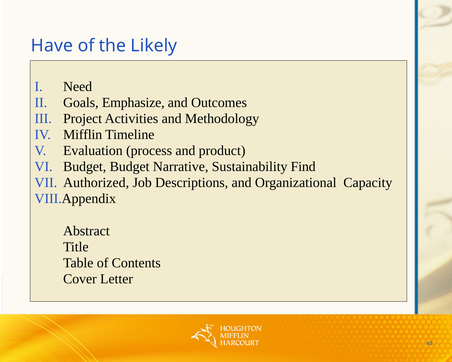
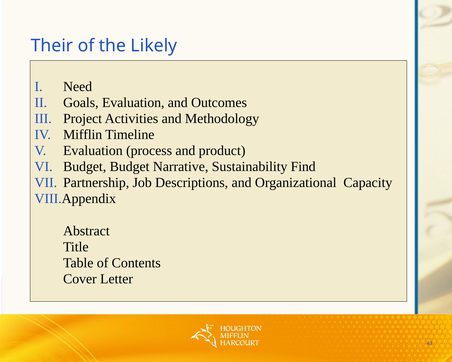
Have: Have -> Their (52, 46)
Goals Emphasize: Emphasize -> Evaluation (133, 102)
Authorized: Authorized -> Partnership (96, 182)
